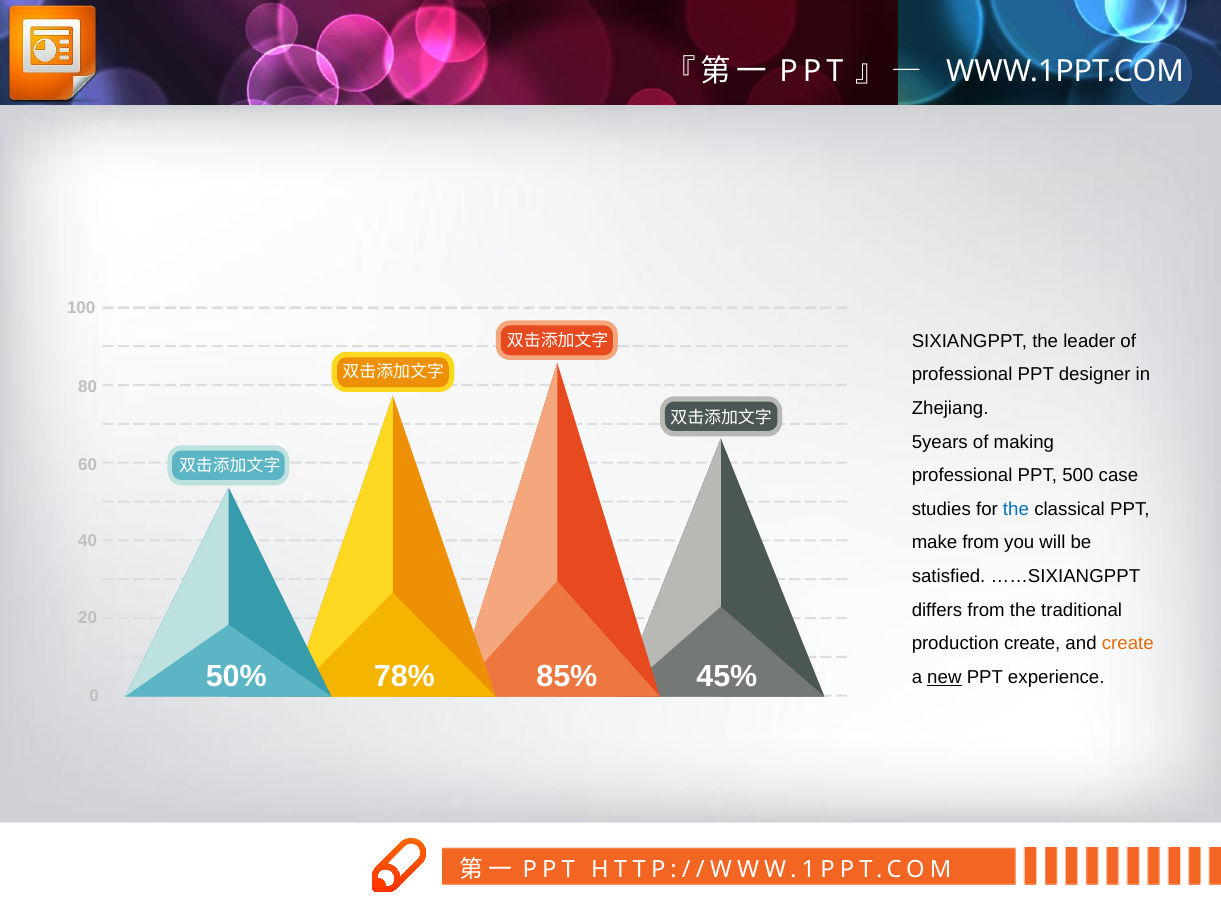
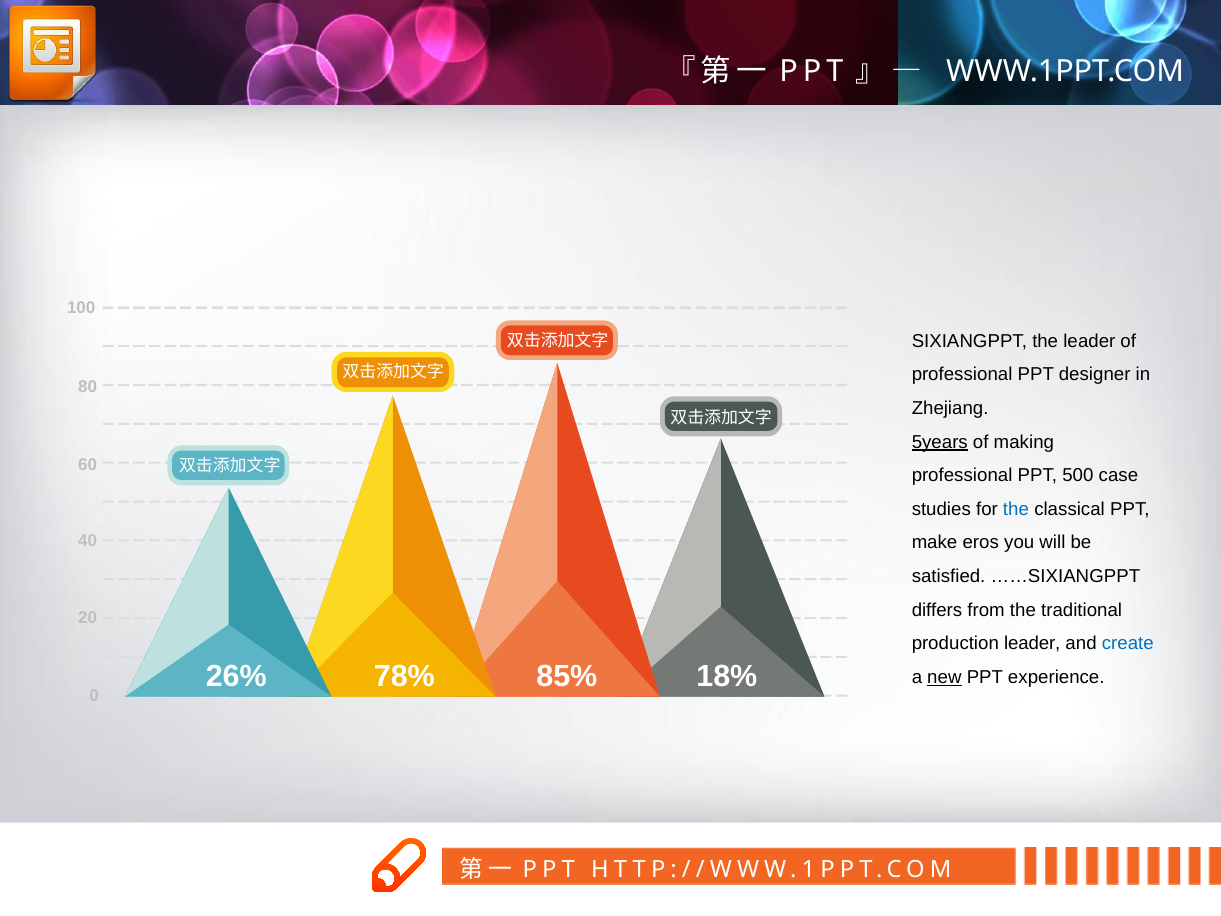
5years underline: none -> present (940, 442)
make from: from -> eros (981, 543)
production create: create -> leader (1032, 643)
create colour: orange -> blue (1128, 643)
50%: 50% -> 26% (236, 676)
45%: 45% -> 18% (727, 676)
